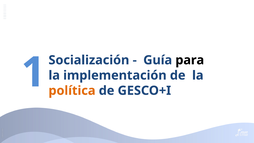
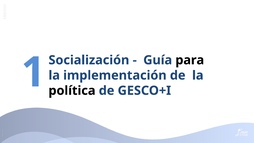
política colour: orange -> black (72, 91)
